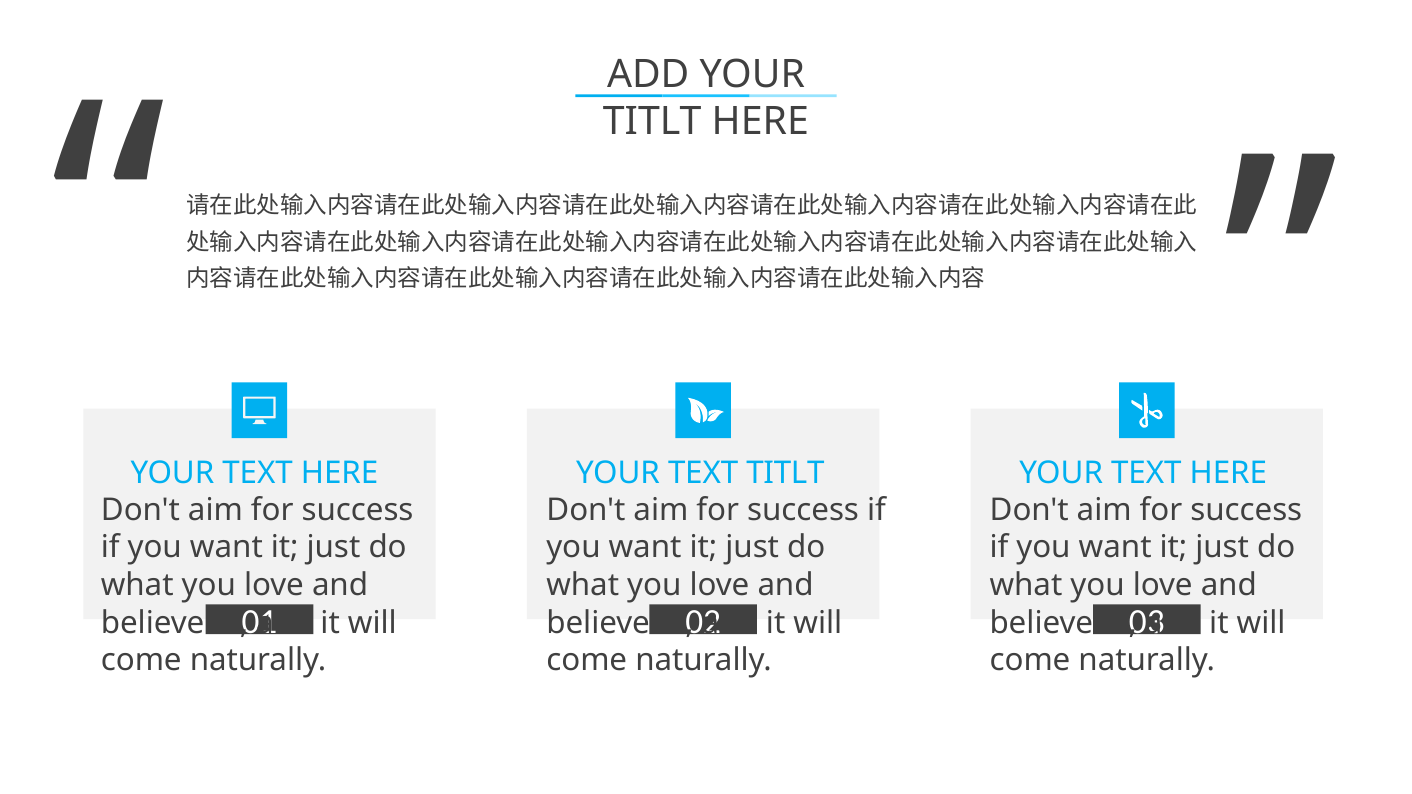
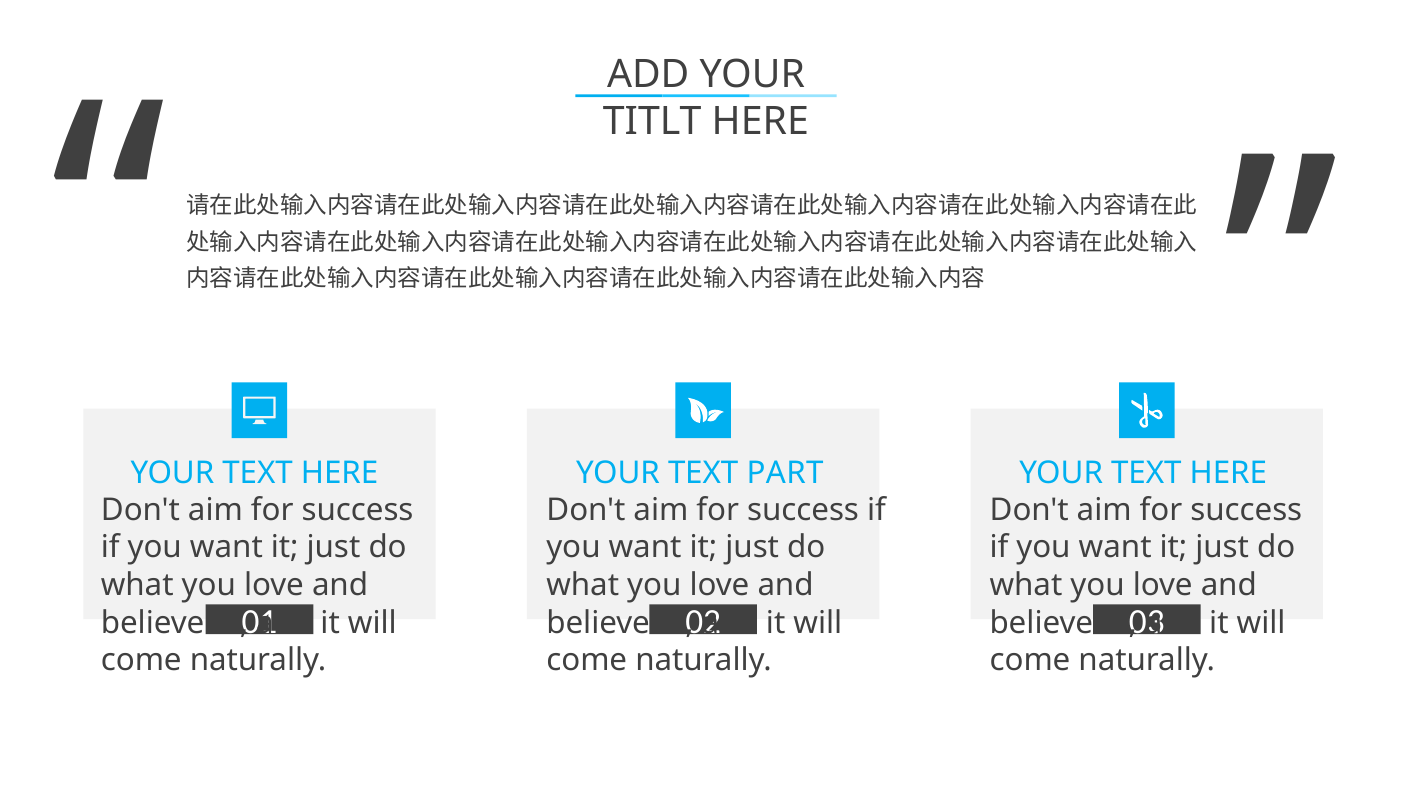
TEXT TITLT: TITLT -> PART (785, 473)
